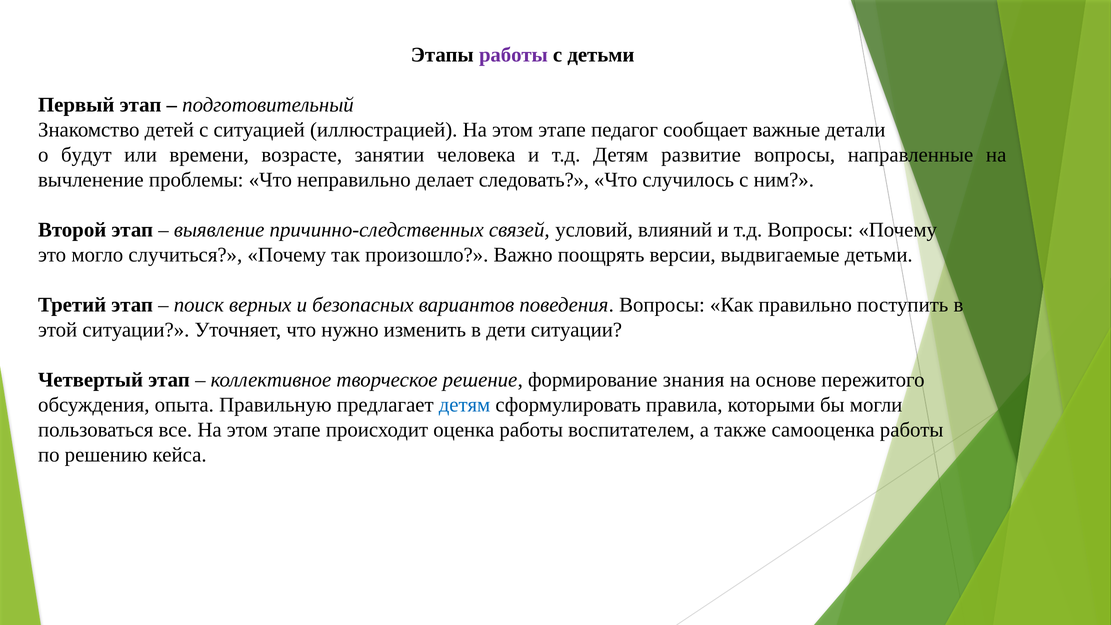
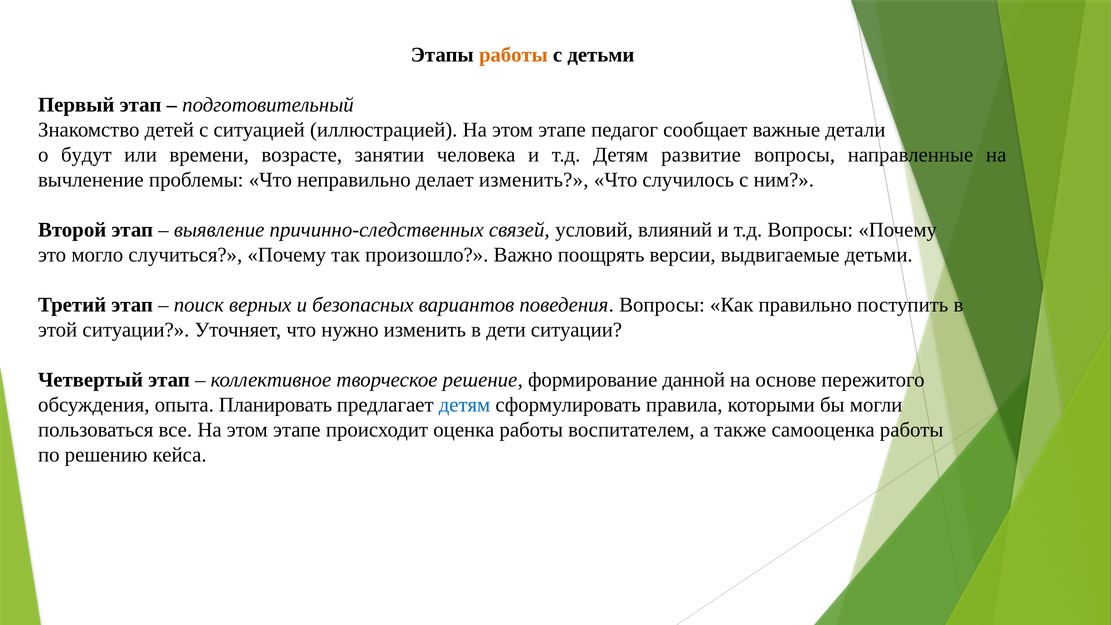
работы colour: purple -> orange (513, 55)
делает следовать: следовать -> изменить (534, 180)
знания: знания -> данной (694, 380)
Правильную: Правильную -> Планировать (275, 405)
